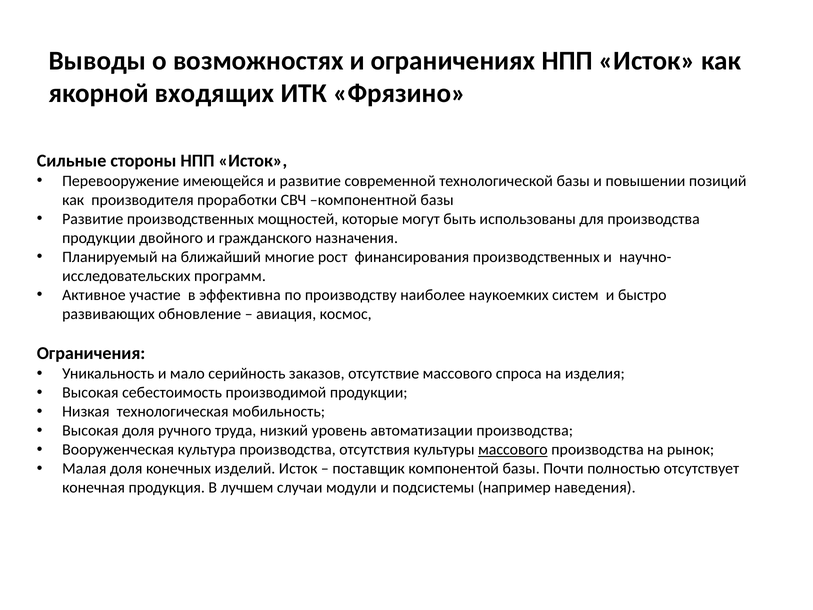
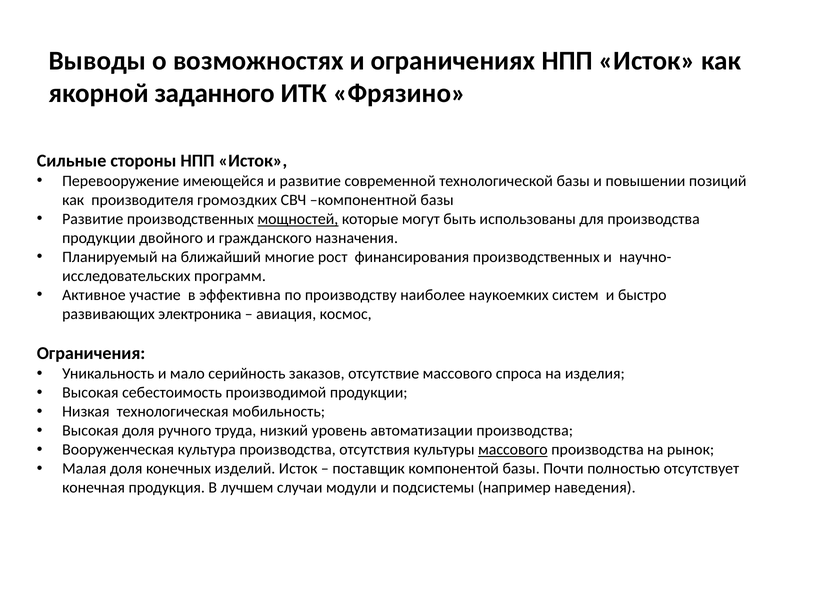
входящих: входящих -> заданного (215, 93)
проработки: проработки -> громоздких (237, 200)
мощностей underline: none -> present (298, 219)
обновление: обновление -> электроника (200, 314)
